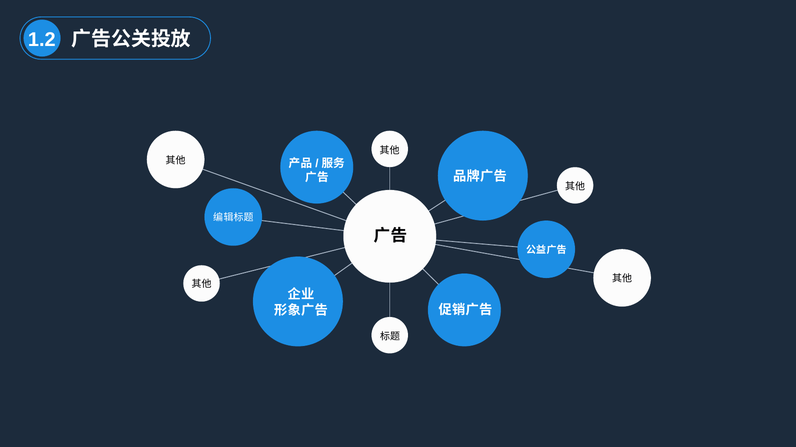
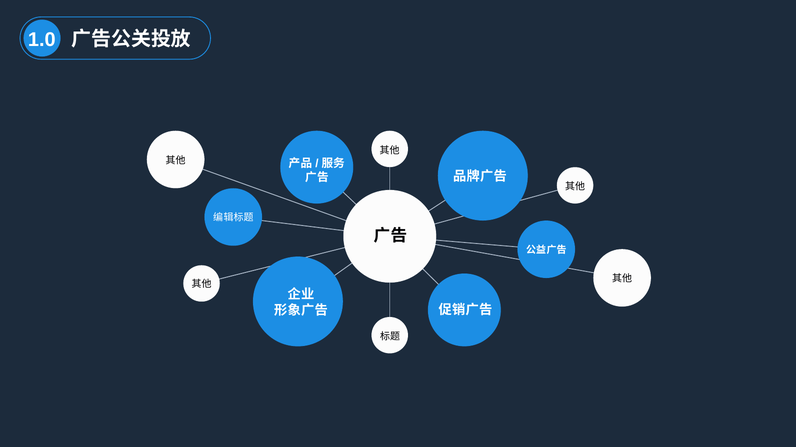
1.2: 1.2 -> 1.0 (42, 40)
